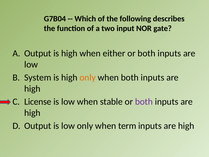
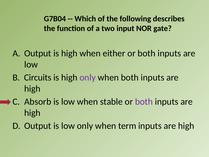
System: System -> Circuits (38, 77)
only colour: orange -> purple (88, 77)
License: License -> Absorb (38, 102)
